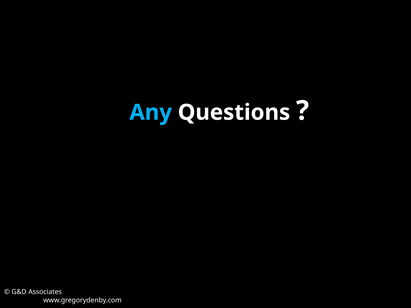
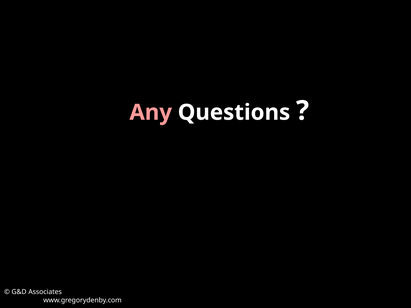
Any colour: light blue -> pink (151, 113)
